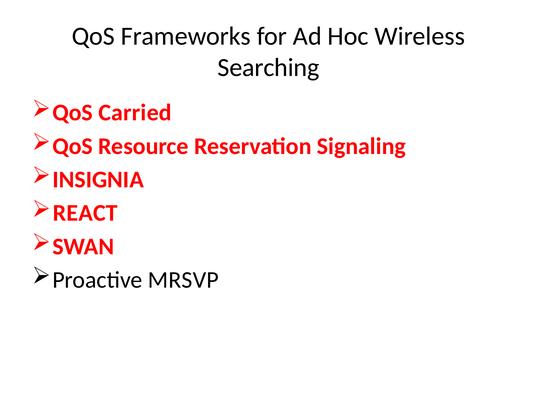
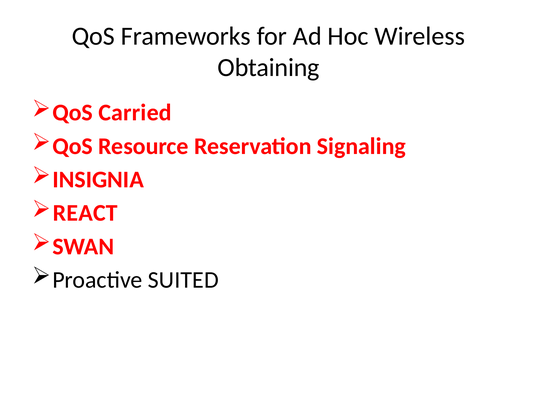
Searching: Searching -> Obtaining (269, 68)
MRSVP: MRSVP -> SUITED (183, 280)
